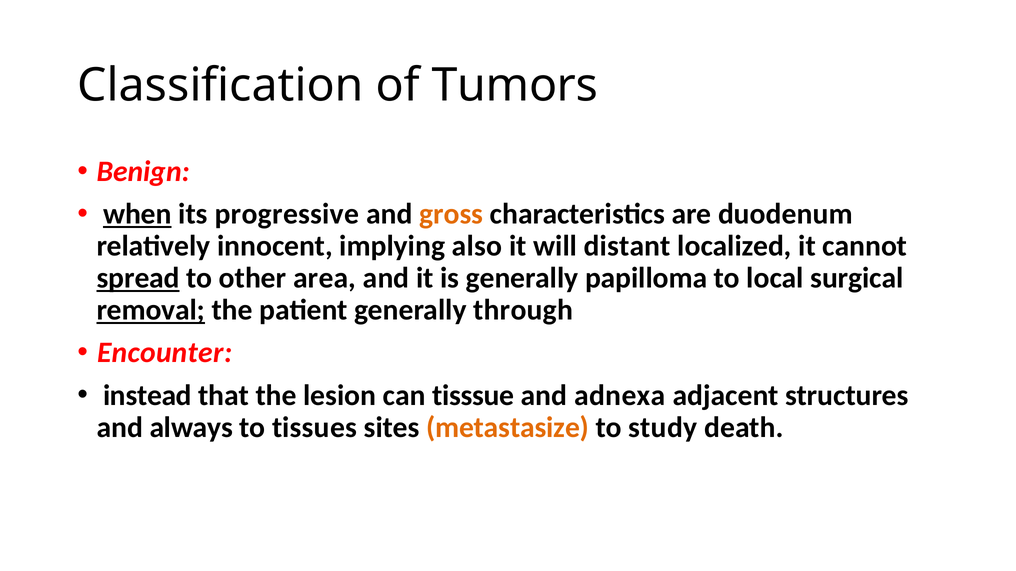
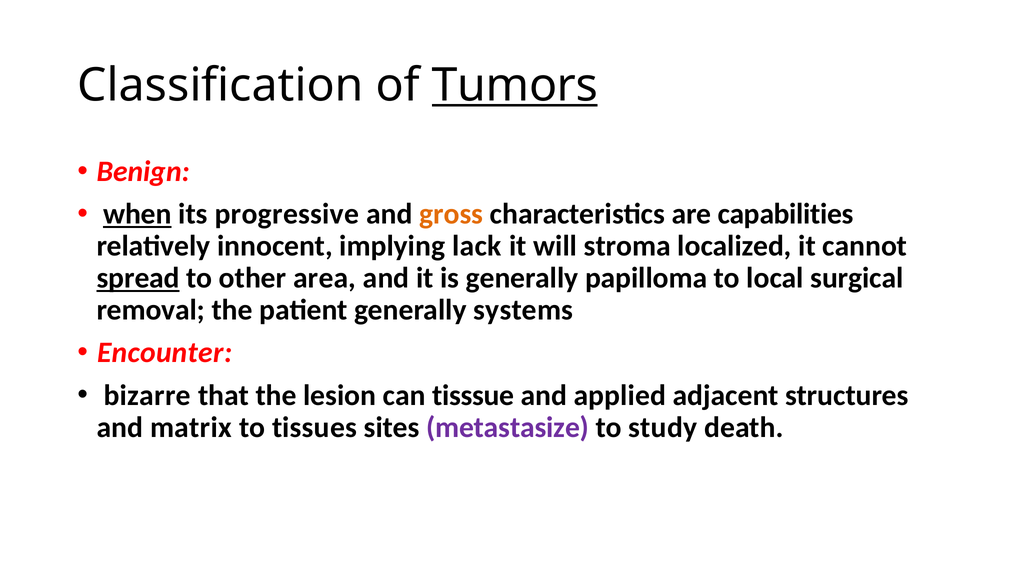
Tumors underline: none -> present (515, 85)
duodenum: duodenum -> capabilities (786, 214)
also: also -> lack (477, 246)
distant: distant -> stroma (627, 246)
removal underline: present -> none (151, 310)
through: through -> systems (523, 310)
instead: instead -> bizarre (147, 396)
adnexa: adnexa -> applied (620, 396)
always: always -> matrix (191, 428)
metastasize colour: orange -> purple (508, 428)
